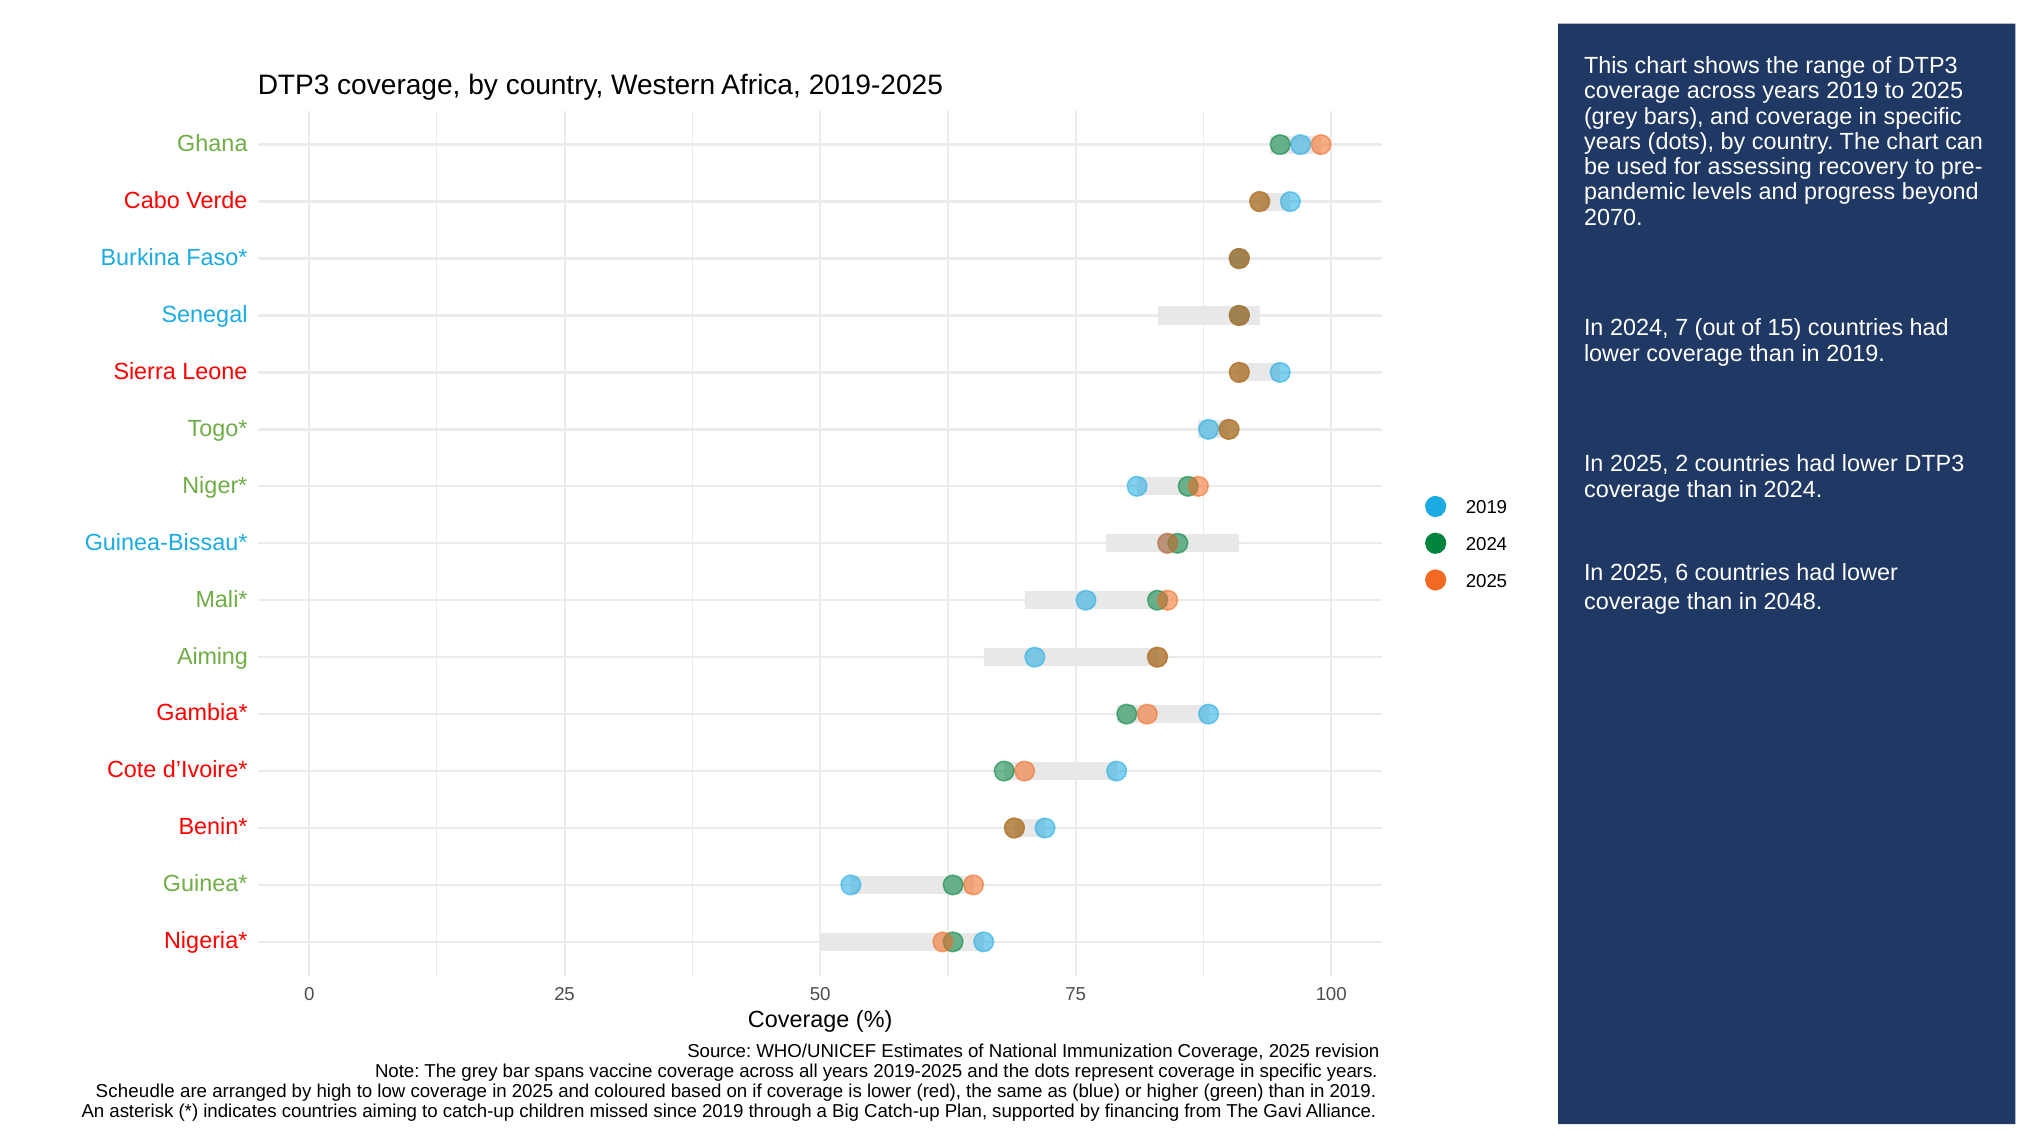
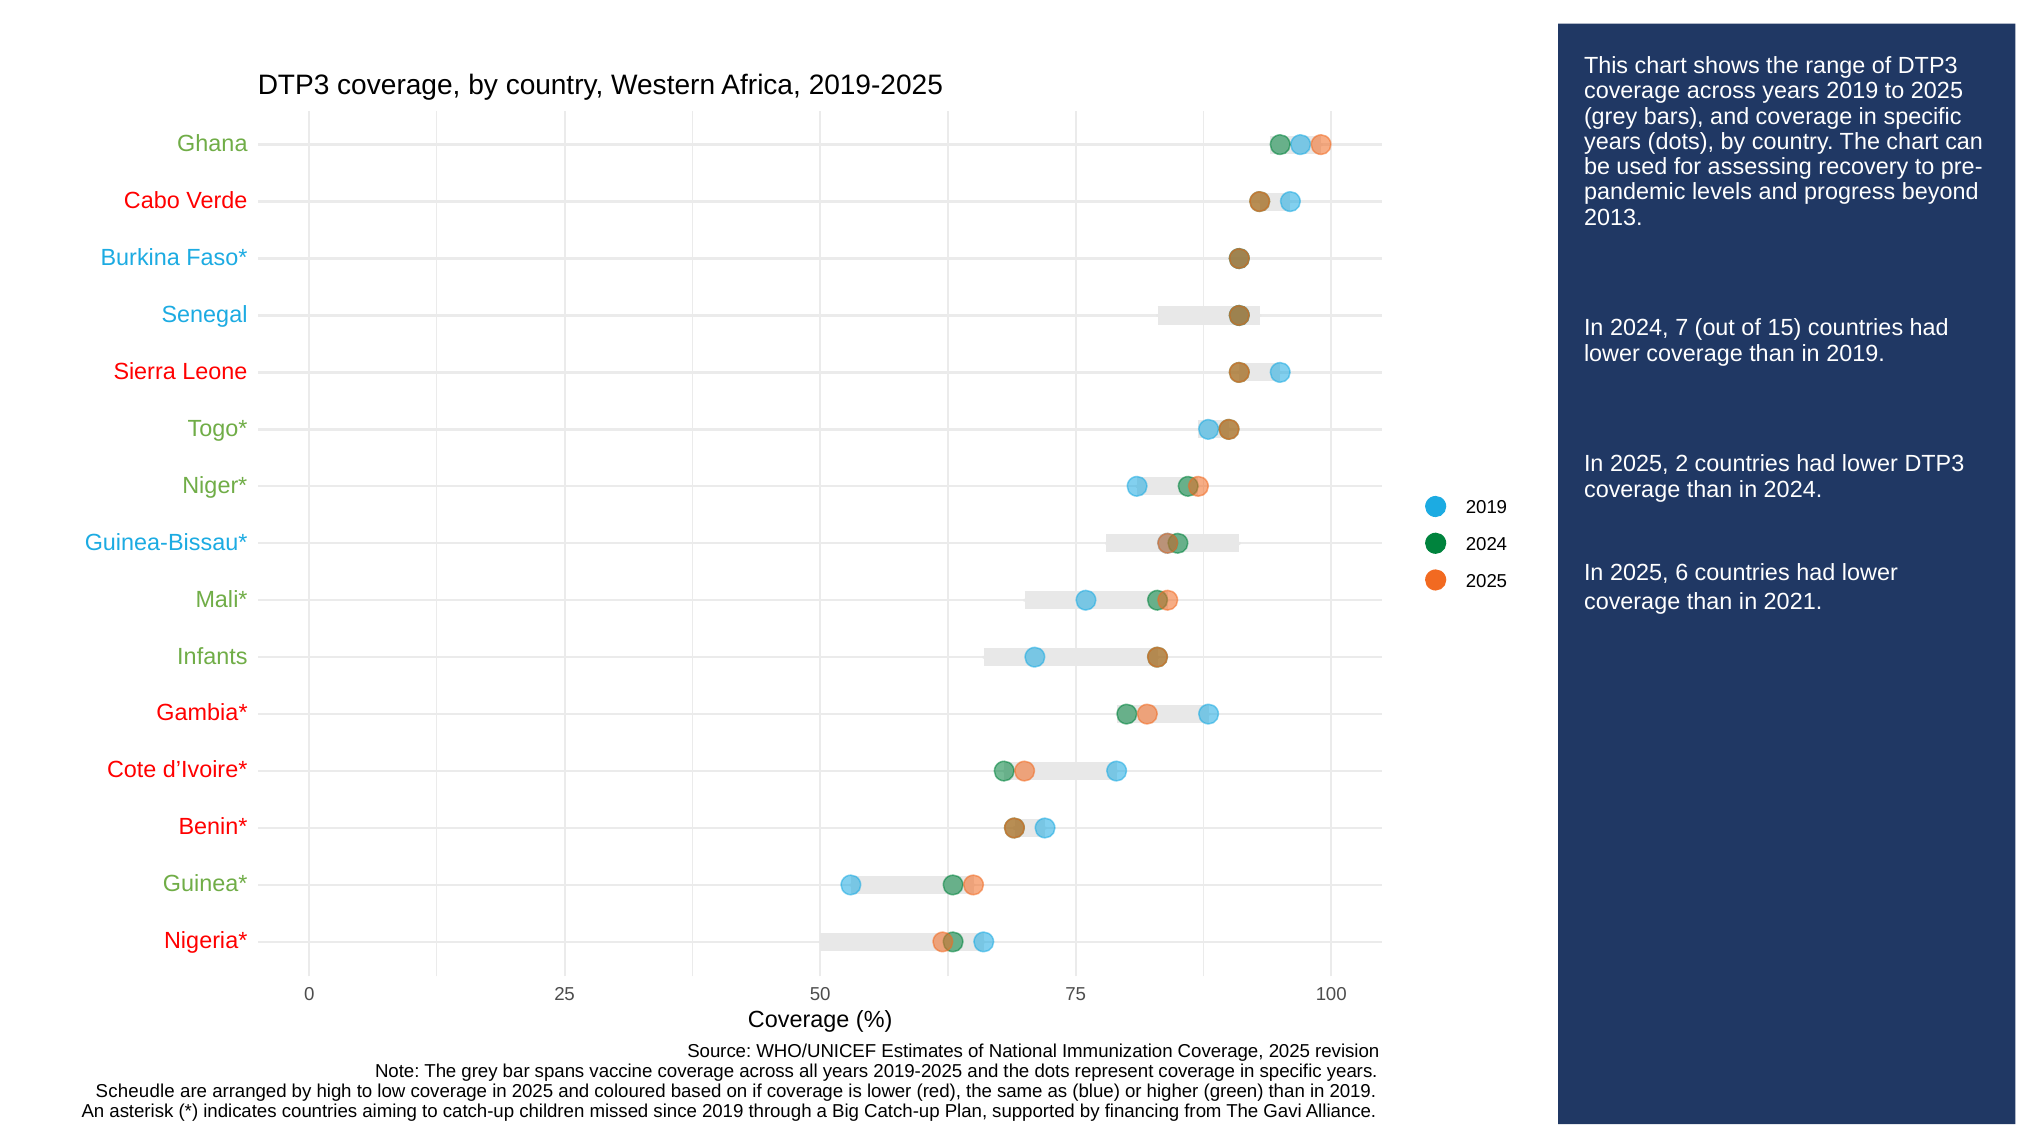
2070: 2070 -> 2013 (1613, 217)
2048: 2048 -> 2021 (1793, 601)
Aiming: Aiming -> Infants (212, 656)
